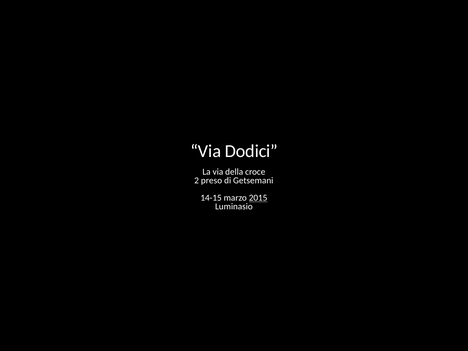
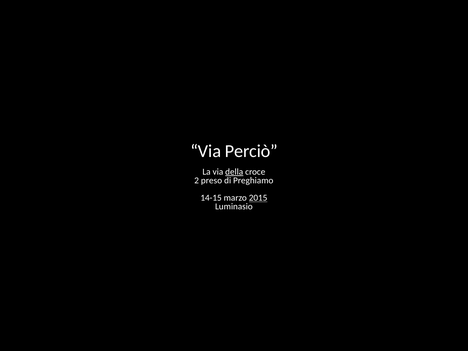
Dodici: Dodici -> Perciò (251, 151)
della underline: none -> present (234, 172)
Getsemani: Getsemani -> Preghiamo (253, 180)
